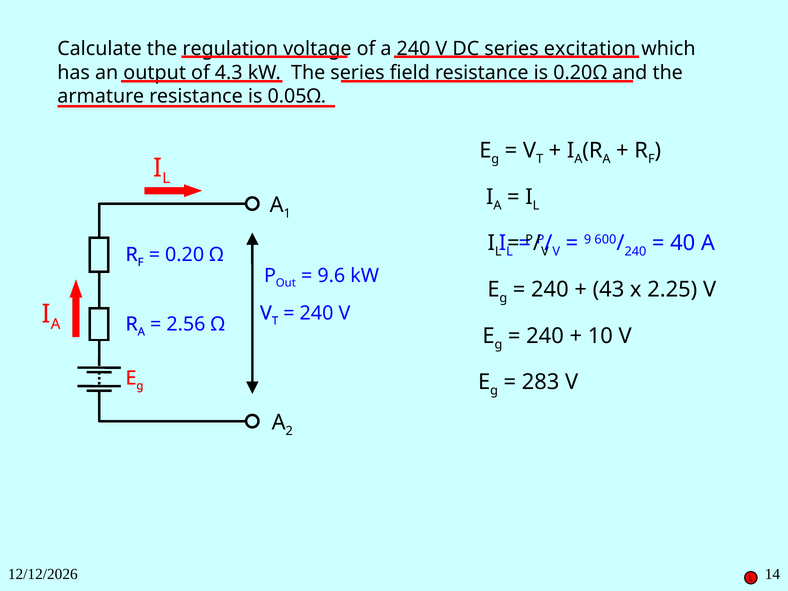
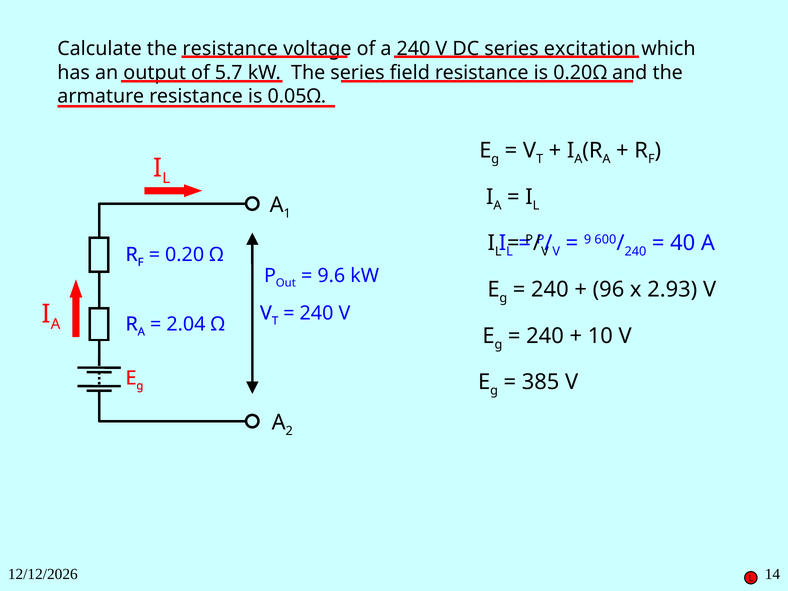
the regulation: regulation -> resistance (230, 49)
4.3: 4.3 -> 5.7 (229, 73)
43: 43 -> 96 (608, 290)
2.25: 2.25 -> 2.93 (672, 290)
2.56: 2.56 -> 2.04 (186, 324)
283: 283 -> 385 (541, 382)
